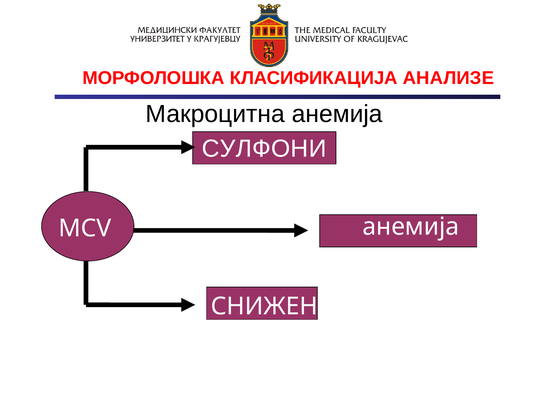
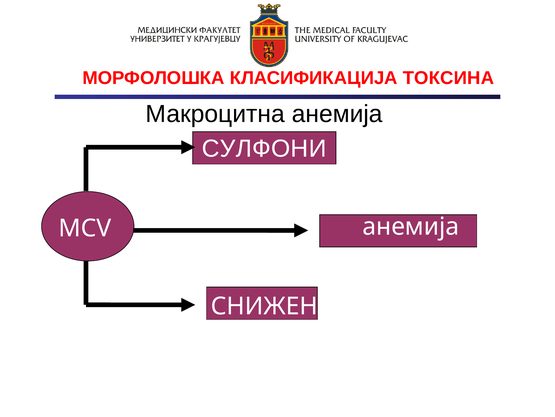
AНAЛИЗE: AНAЛИЗE -> ТОКСИНА (448, 78)
